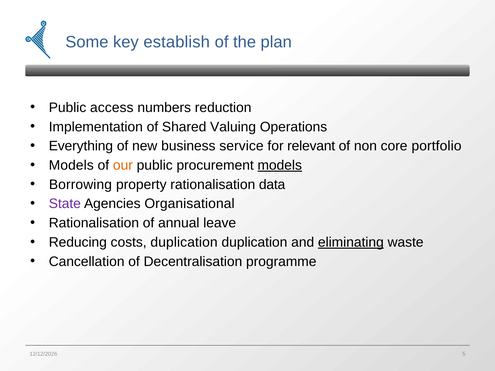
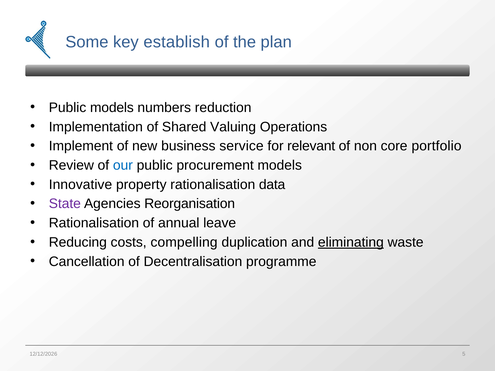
Public access: access -> models (112, 108)
Everything: Everything -> Implement (81, 146)
Models: Models -> Review (71, 165)
our colour: orange -> blue (123, 165)
models underline: present -> none (280, 165)
Borrowing: Borrowing -> Innovative (80, 185)
Organisational: Organisational -> Reorganisation (190, 204)
costs duplication: duplication -> compelling (184, 242)
